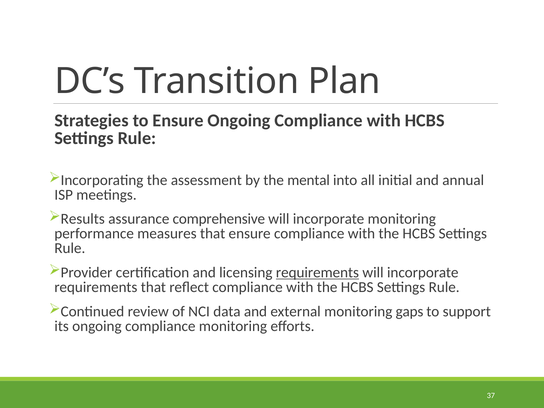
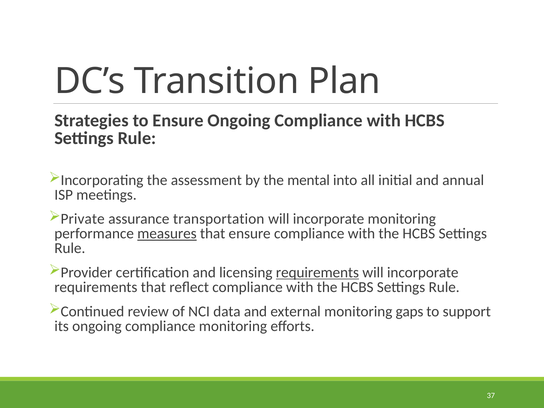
Results: Results -> Private (83, 219)
comprehensive: comprehensive -> transportation (219, 219)
measures underline: none -> present (167, 234)
